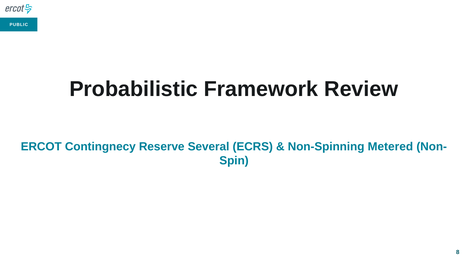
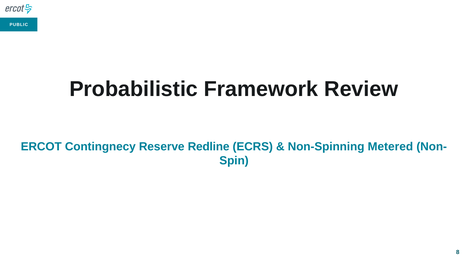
Several: Several -> Redline (209, 146)
